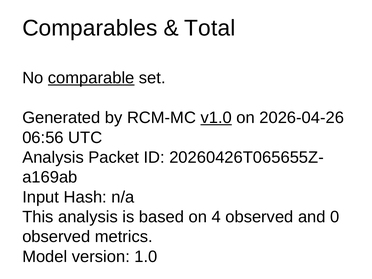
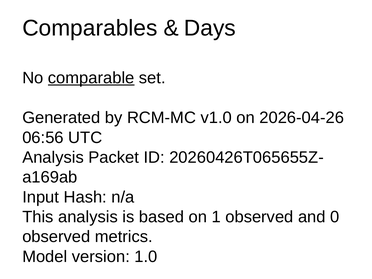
Total: Total -> Days (210, 28)
v1.0 underline: present -> none (216, 118)
4: 4 -> 1 (216, 217)
